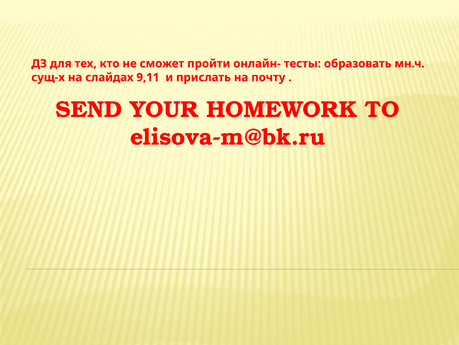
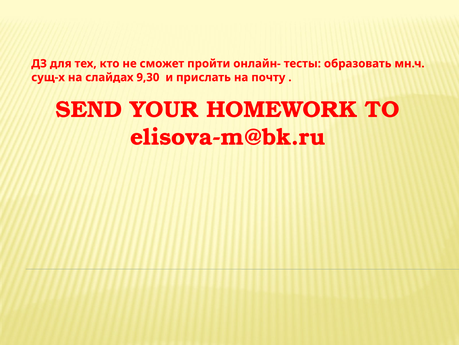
9,11: 9,11 -> 9,30 (148, 77)
